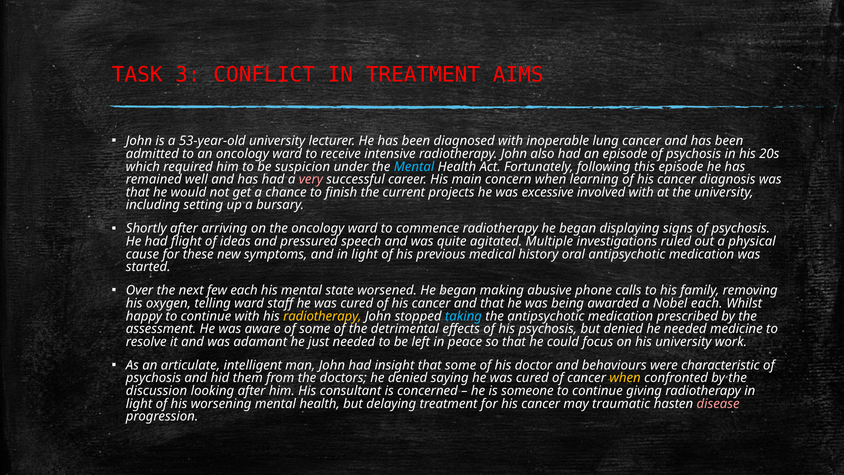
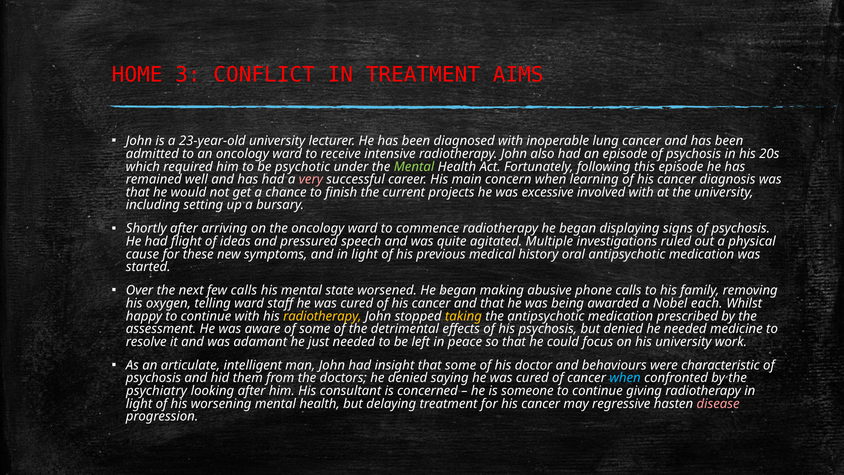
TASK: TASK -> HOME (137, 75)
53-year-old: 53-year-old -> 23-year-old (212, 141)
suspicion: suspicion -> psychotic (303, 167)
Mental colour: light blue -> light green (414, 167)
few each: each -> calls (244, 290)
taking colour: light blue -> yellow (463, 316)
when colour: yellow -> light blue (625, 378)
discussion: discussion -> psychiatry (157, 391)
traumatic: traumatic -> regressive (621, 404)
